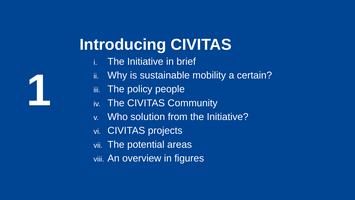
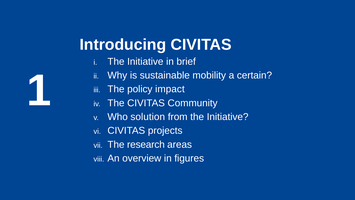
people: people -> impact (170, 89)
potential: potential -> research (146, 144)
